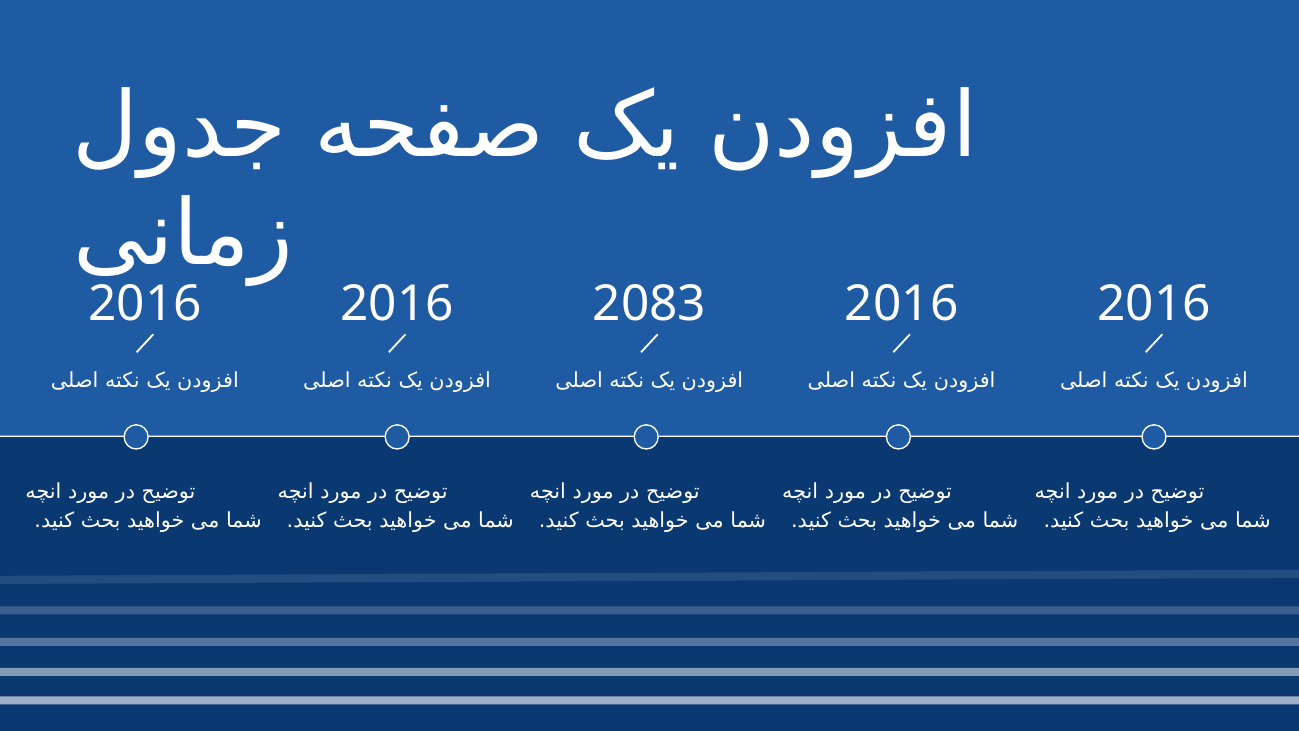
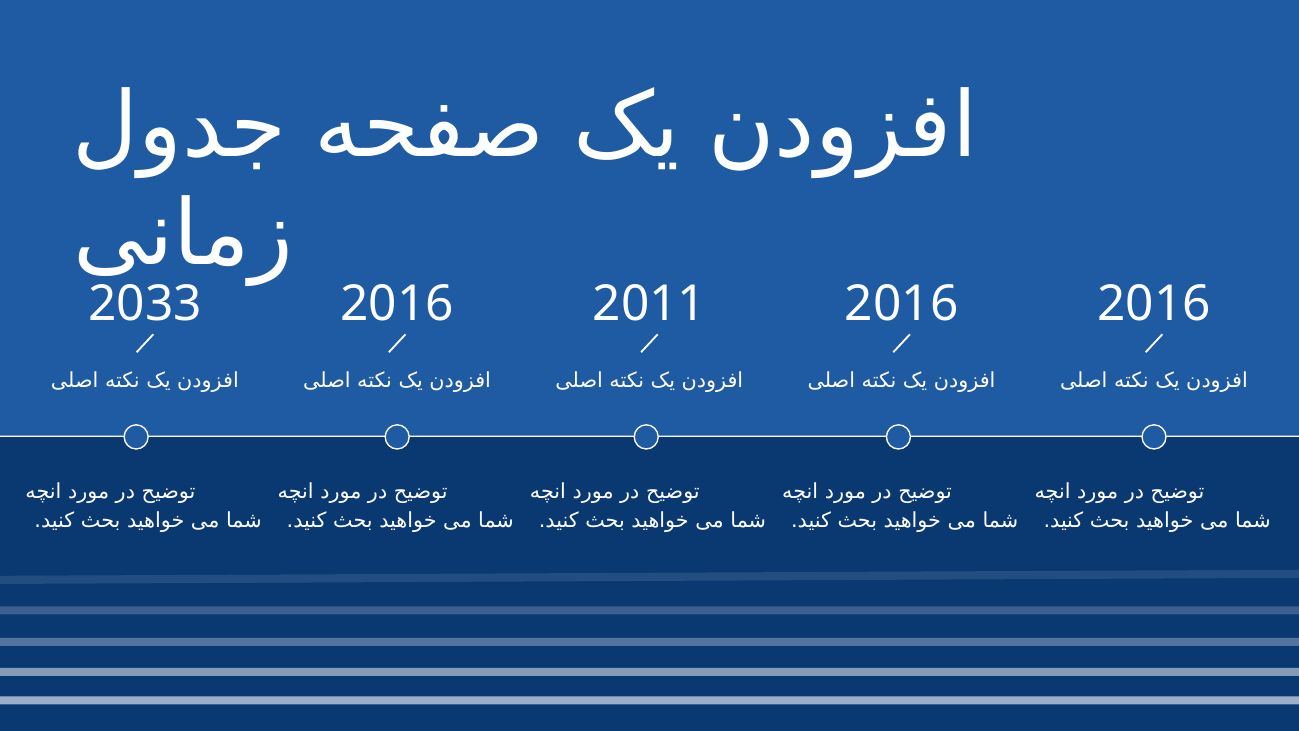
2016: 2016 -> 2033 (145, 304)
2083: 2083 -> 2011 (649, 304)
